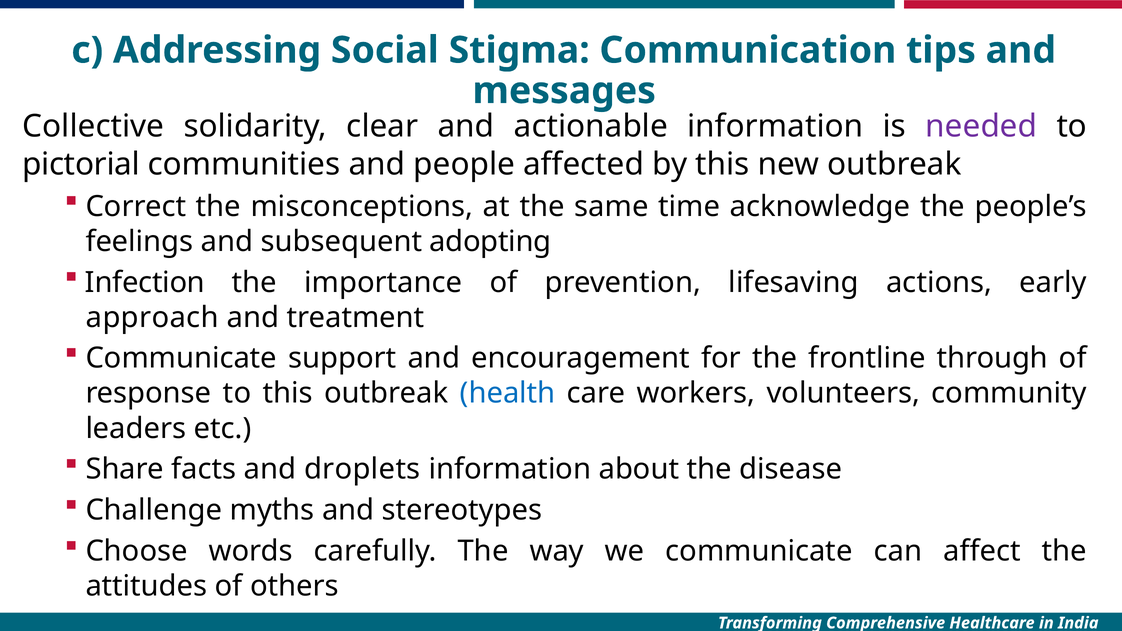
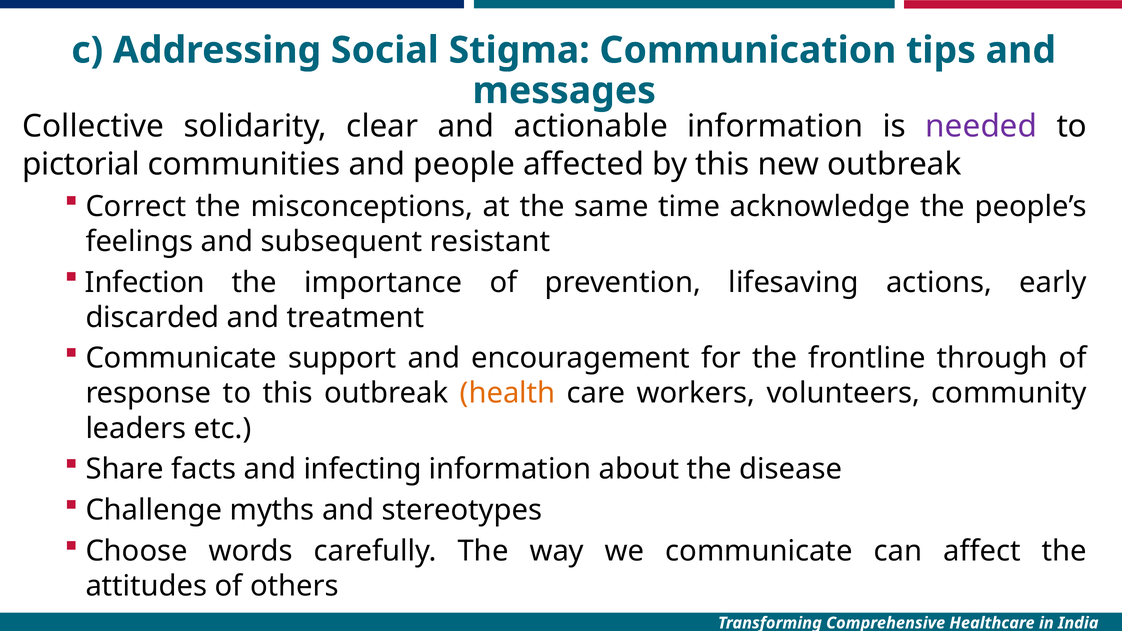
adopting: adopting -> resistant (490, 242)
approach: approach -> discarded (152, 317)
health colour: blue -> orange (508, 393)
droplets: droplets -> infecting (363, 469)
